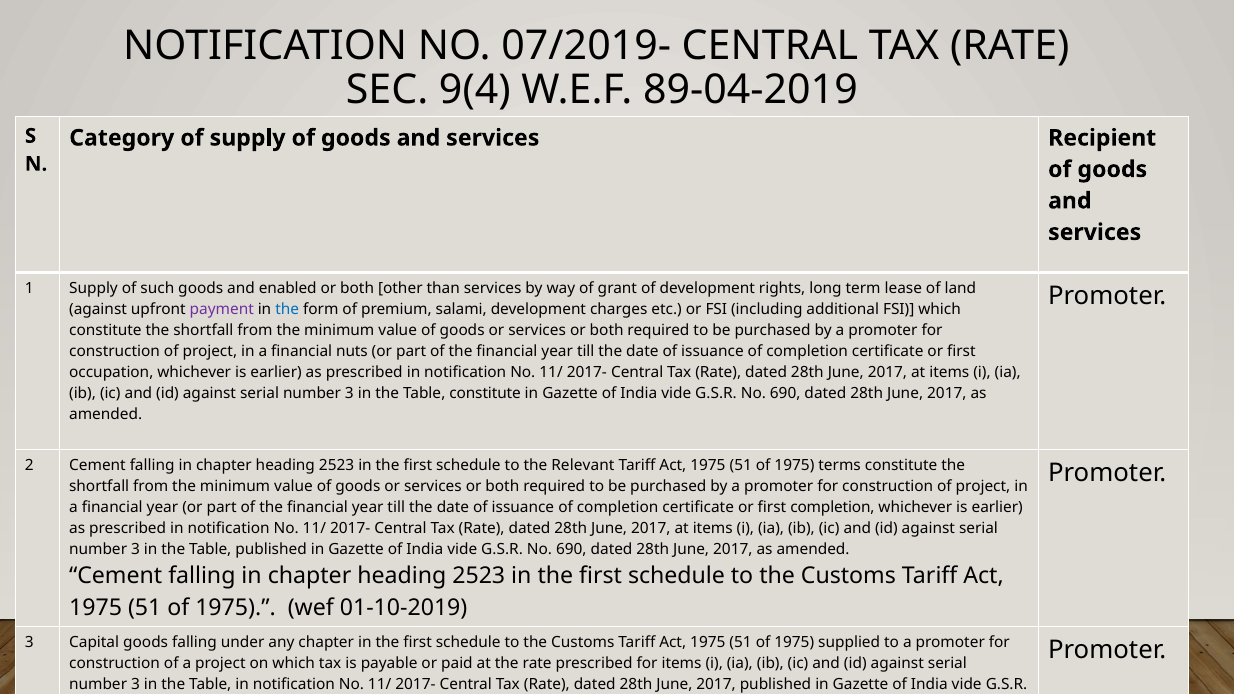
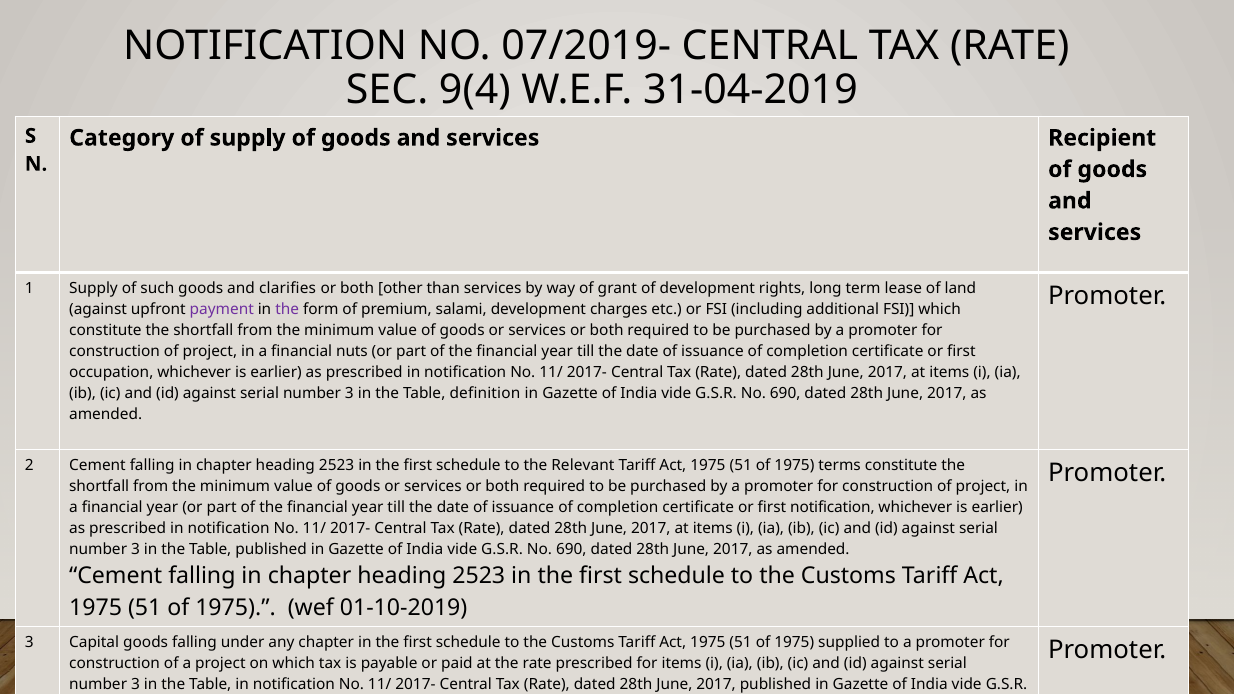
89-04-2019: 89-04-2019 -> 31-04-2019 (750, 90)
enabled: enabled -> clarifies (288, 289)
the colour: blue -> purple (287, 310)
Table constitute: constitute -> definition (485, 393)
first completion: completion -> notification (832, 508)
